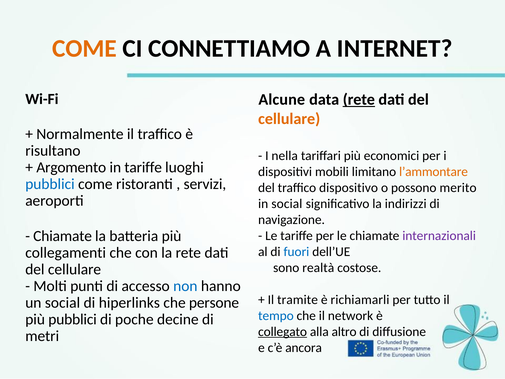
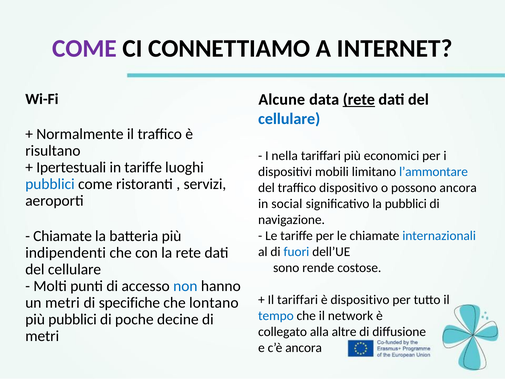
COME colour: orange -> purple (84, 48)
cellulare colour: orange -> blue (289, 119)
Argomento: Argomento -> Ipertestuali (71, 167)
l’ammontare colour: orange -> blue (434, 172)
possono merito: merito -> ancora (458, 188)
la indirizzi: indirizzi -> pubblici (406, 204)
internazionali colour: purple -> blue (439, 235)
collegamenti: collegamenti -> indipendenti (66, 253)
realtà: realtà -> rende (318, 267)
Il tramite: tramite -> tariffari (298, 299)
è richiamarli: richiamarli -> dispositivo (360, 299)
un social: social -> metri (62, 303)
hiperlinks: hiperlinks -> specifiche (129, 303)
persone: persone -> lontano (214, 303)
collegato underline: present -> none (283, 331)
altro: altro -> altre (344, 331)
